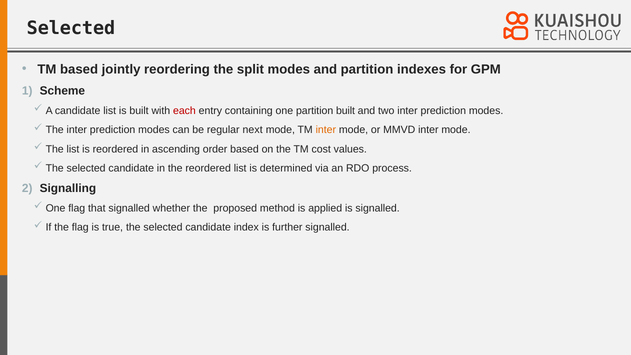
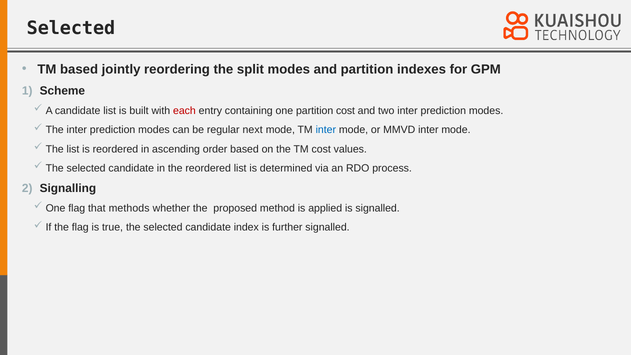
partition built: built -> cost (346, 111)
inter colour: orange -> blue (326, 130)
that signalled: signalled -> methods (129, 208)
